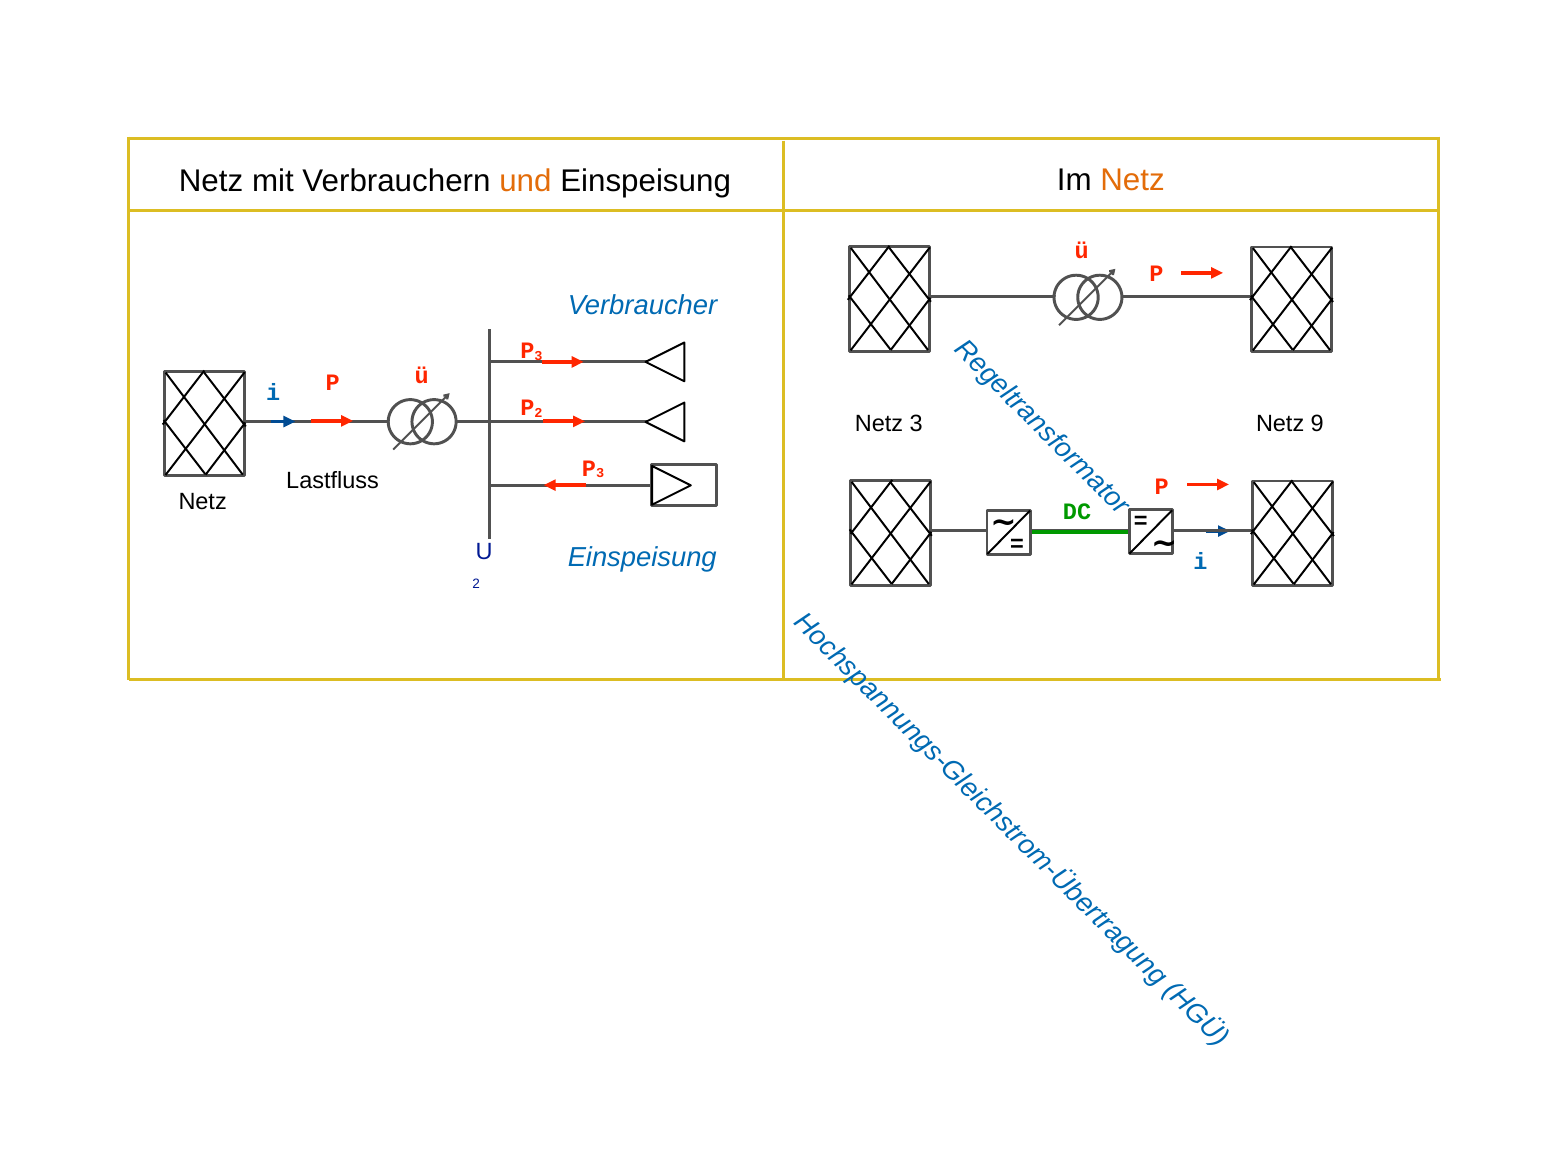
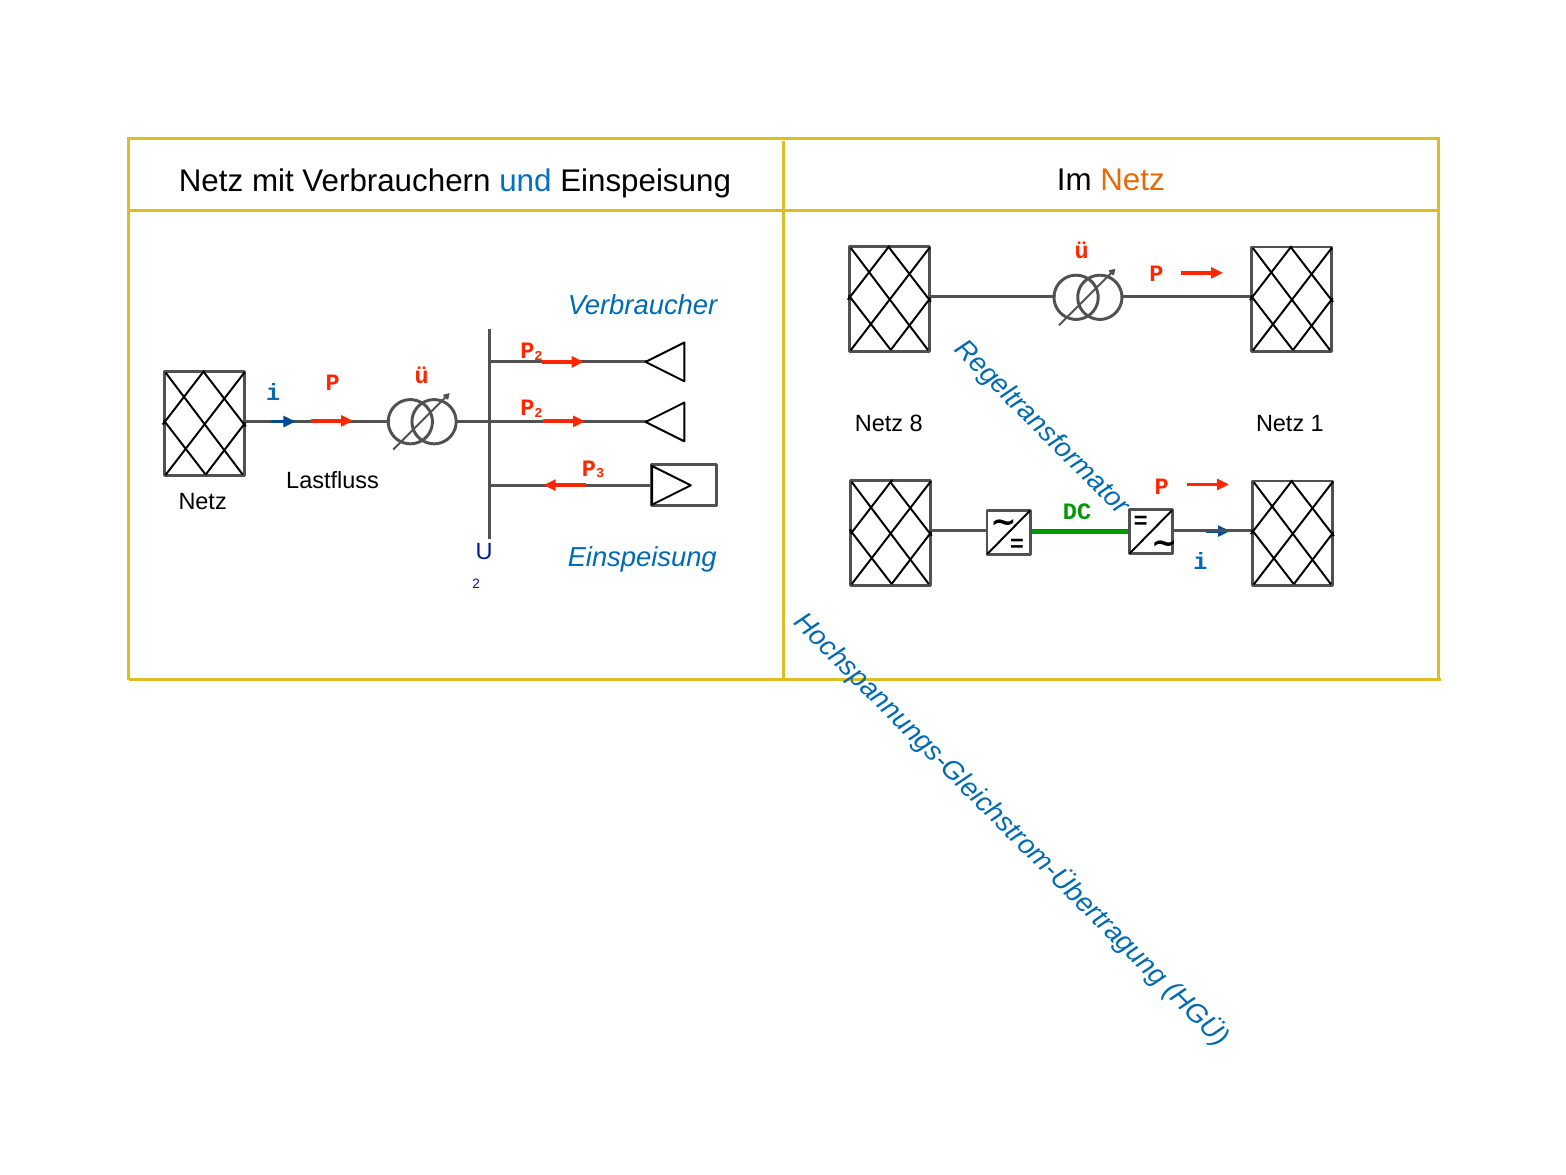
und colour: orange -> blue (525, 181)
3: 3 -> 2 (538, 356)
Netz 3: 3 -> 8 (916, 423)
9: 9 -> 1 (1317, 423)
